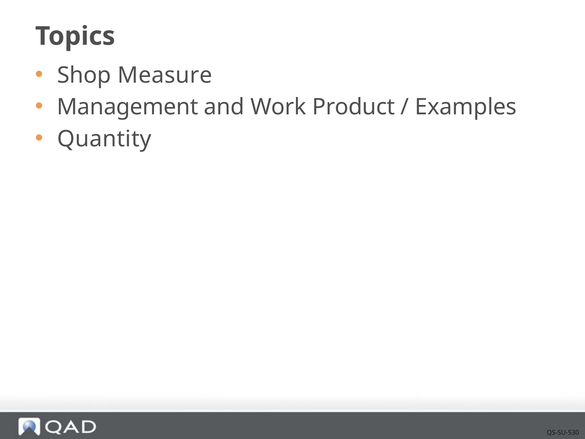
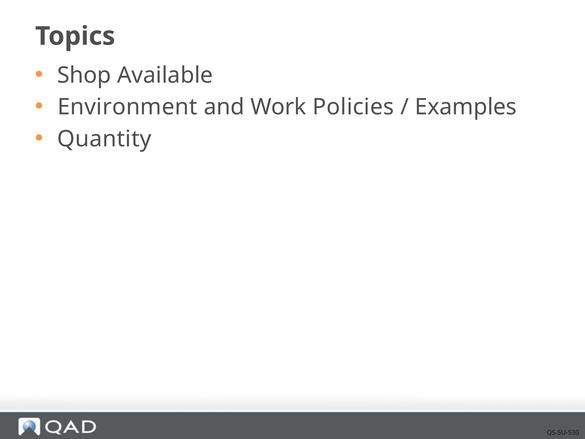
Measure: Measure -> Available (165, 75)
Management: Management -> Environment (127, 107)
Product: Product -> Policies (353, 107)
